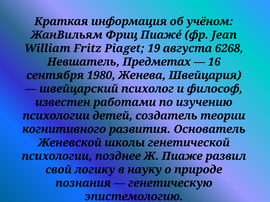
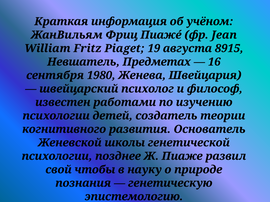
6268: 6268 -> 8915 (229, 49)
логику: логику -> чтобы (95, 170)
